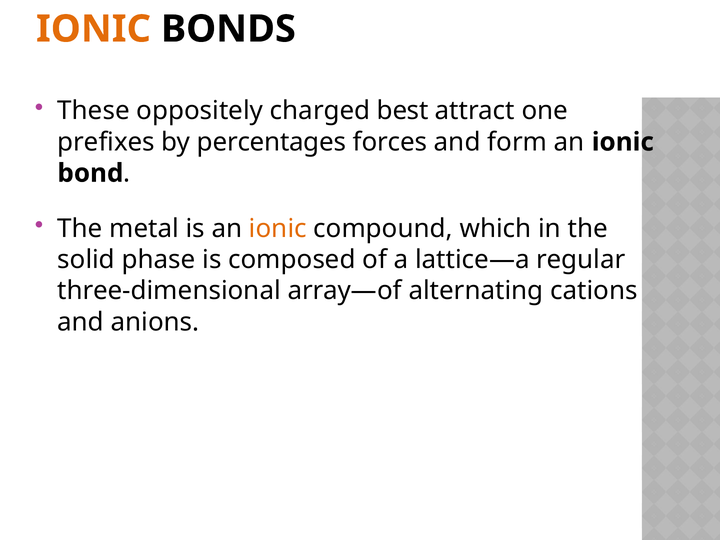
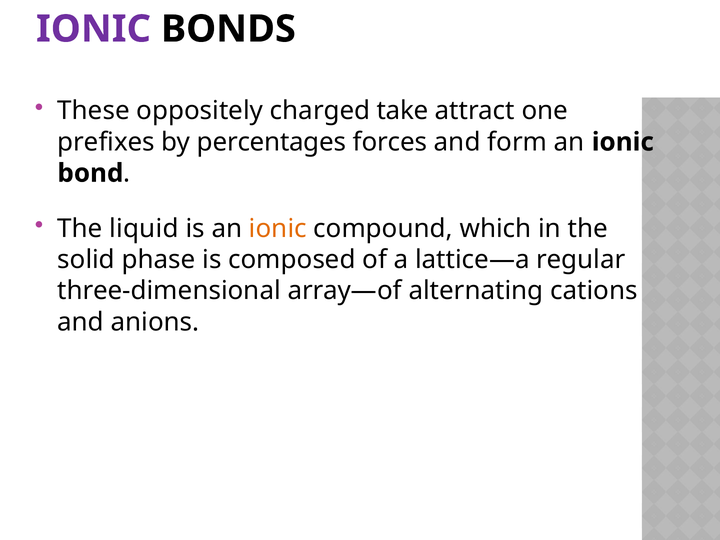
IONIC colour: orange -> purple (93, 29)
best: best -> take (403, 111)
metal: metal -> liquid (144, 228)
